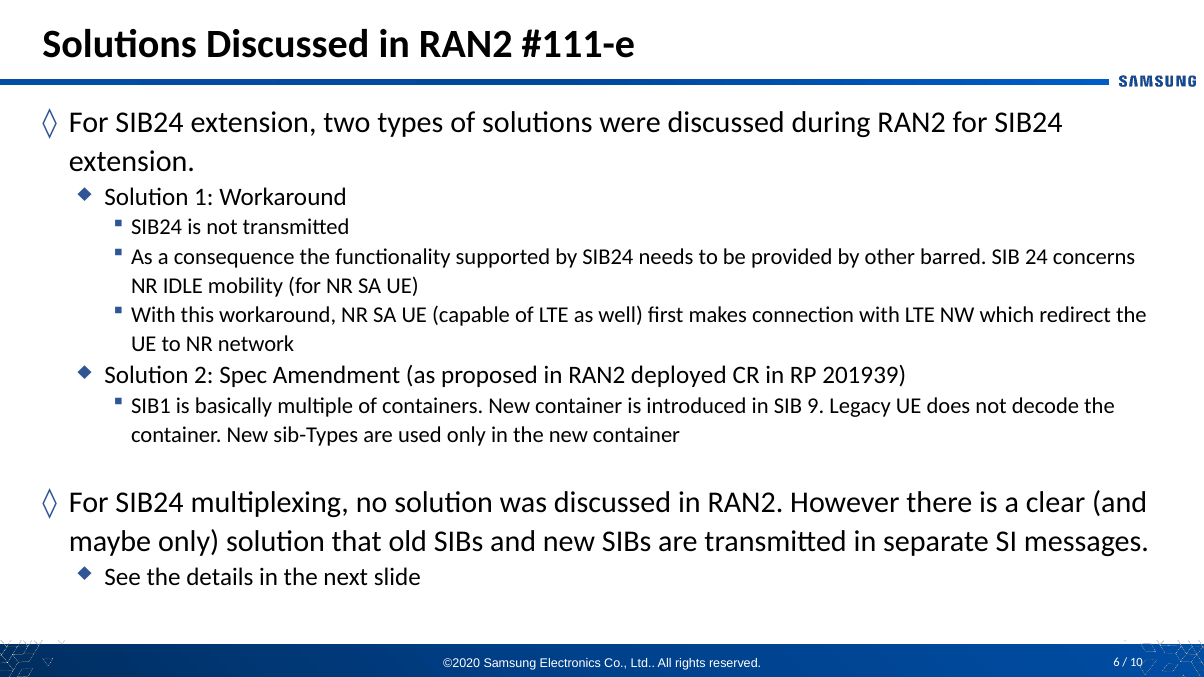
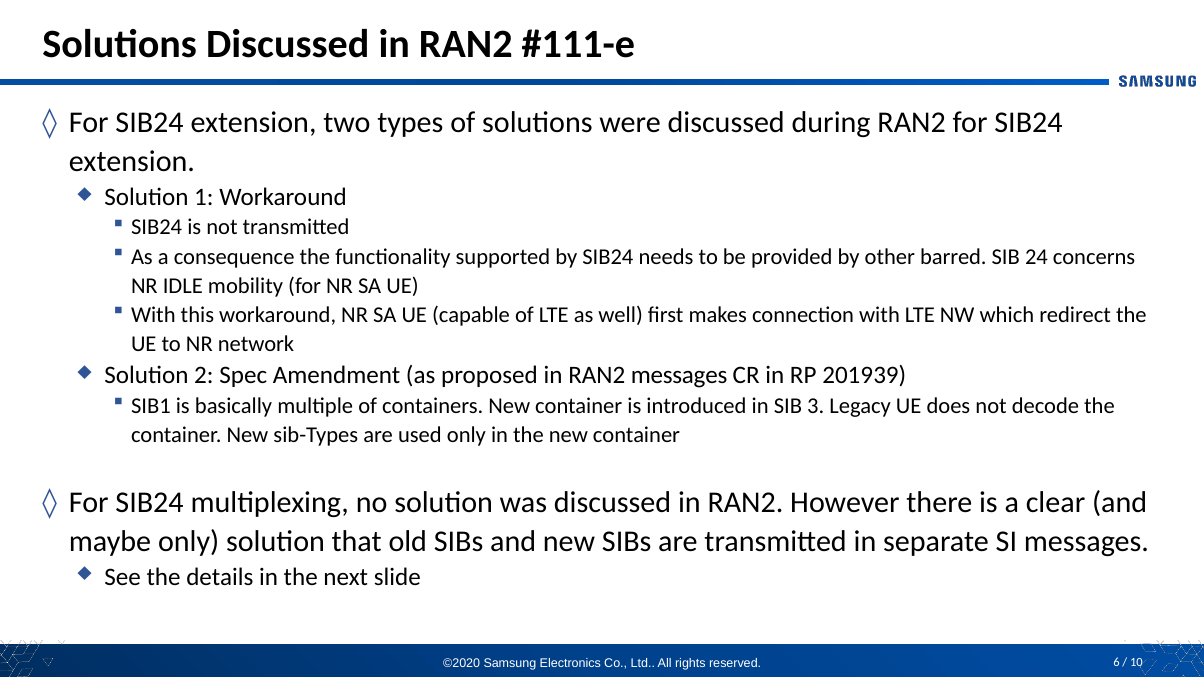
RAN2 deployed: deployed -> messages (679, 376)
9: 9 -> 3 (816, 406)
